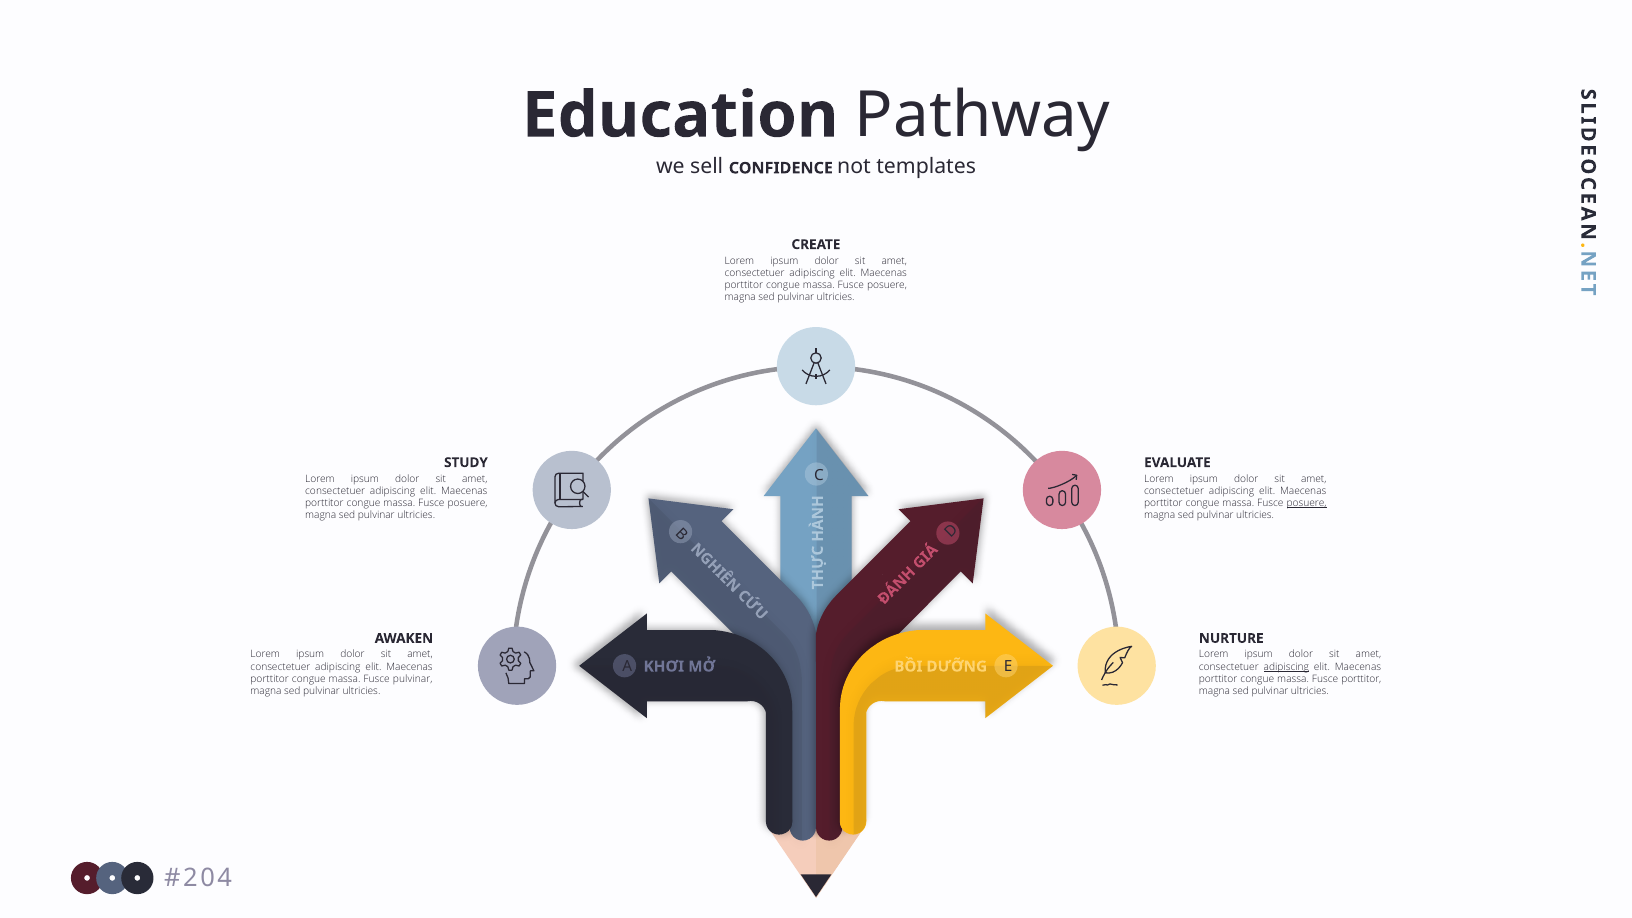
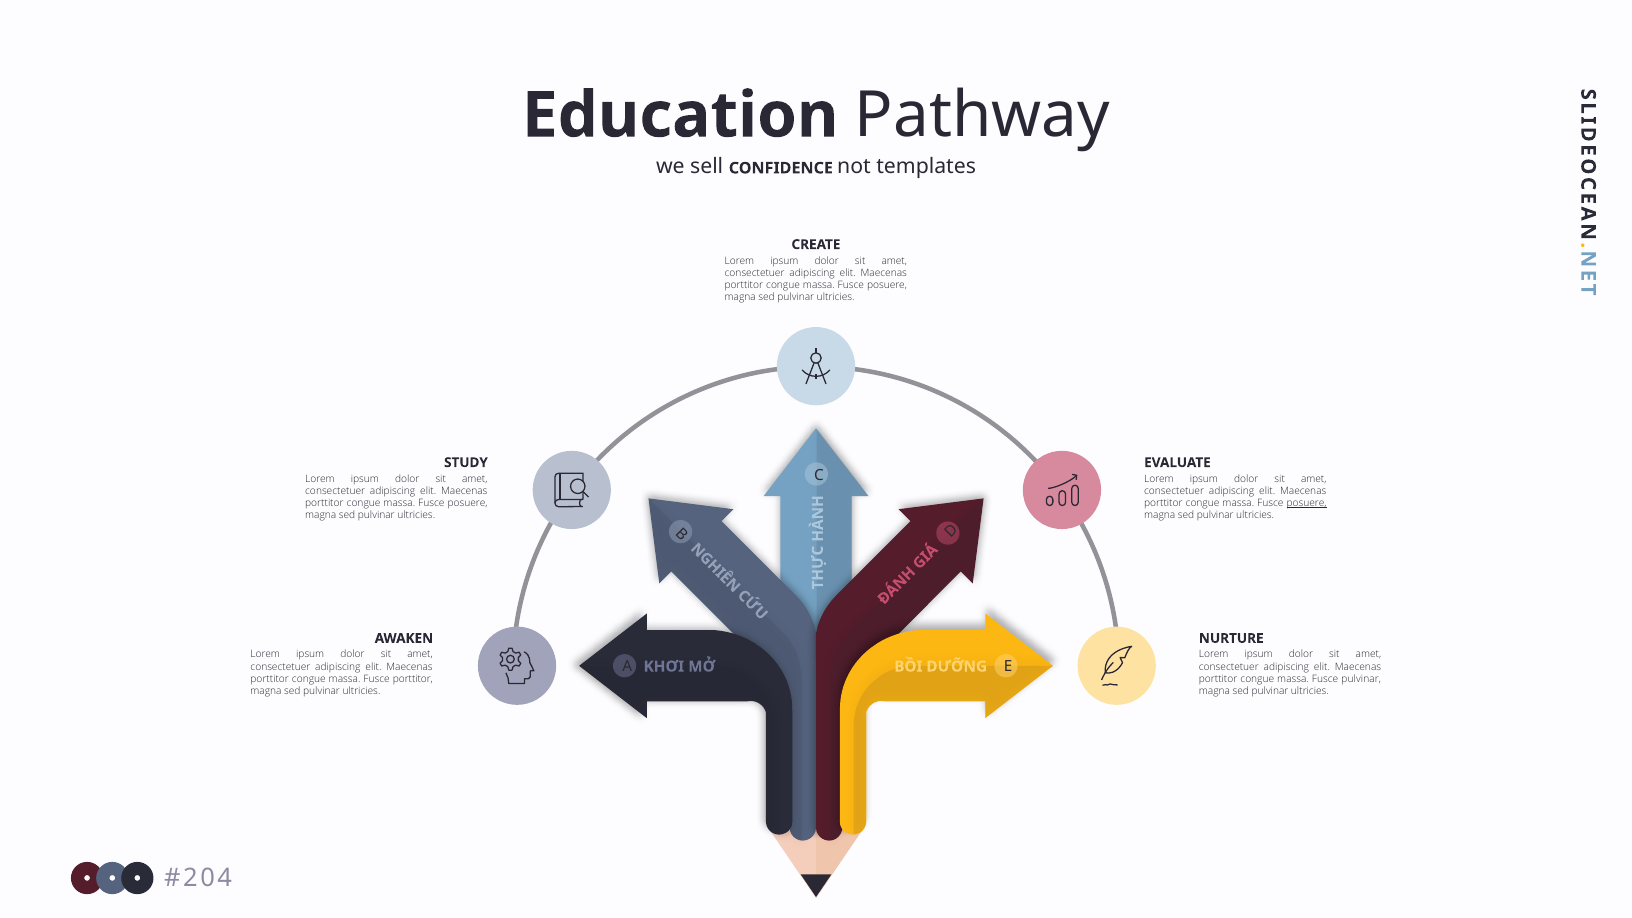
adipiscing underline: present -> none (1286, 667)
Fusce pulvinar: pulvinar -> porttitor (413, 679)
Fusce porttitor: porttitor -> pulvinar (1361, 679)
